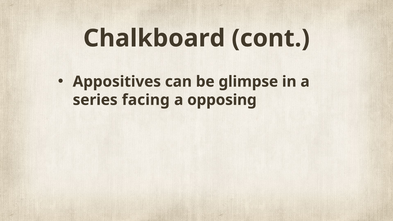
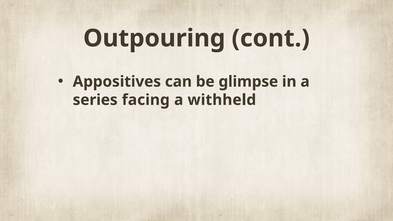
Chalkboard: Chalkboard -> Outpouring (154, 38)
opposing: opposing -> withheld (222, 100)
